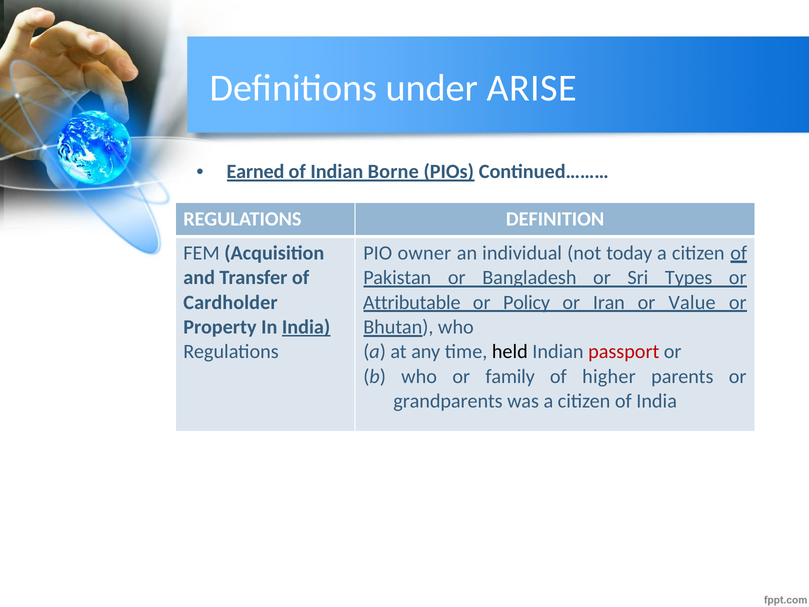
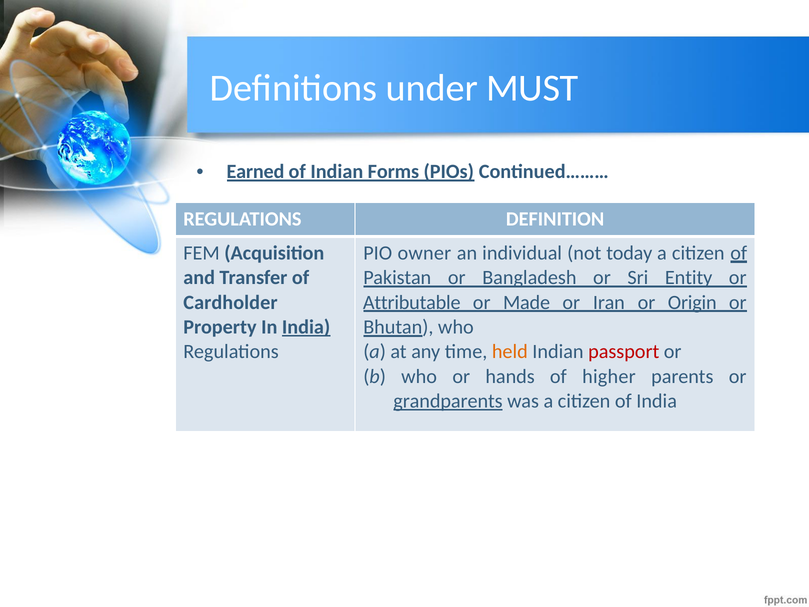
ARISE: ARISE -> MUST (532, 88)
Borne: Borne -> Forms (393, 171)
Types: Types -> Entity (689, 278)
Policy: Policy -> Made (527, 302)
Value: Value -> Origin (692, 302)
held colour: black -> orange (510, 352)
family: family -> hands (510, 376)
grandparents underline: none -> present (448, 401)
